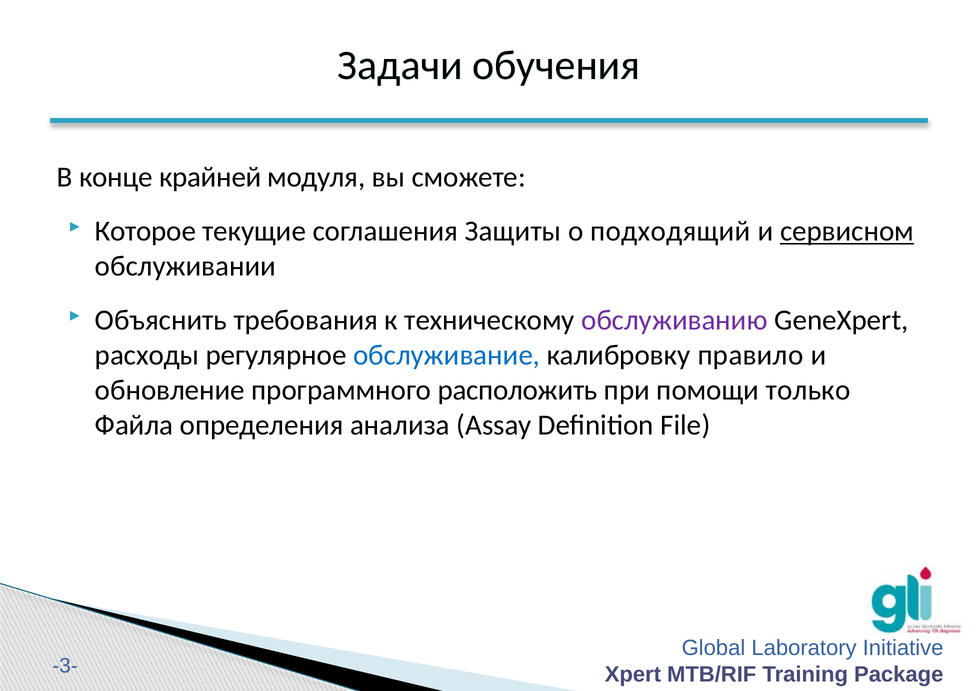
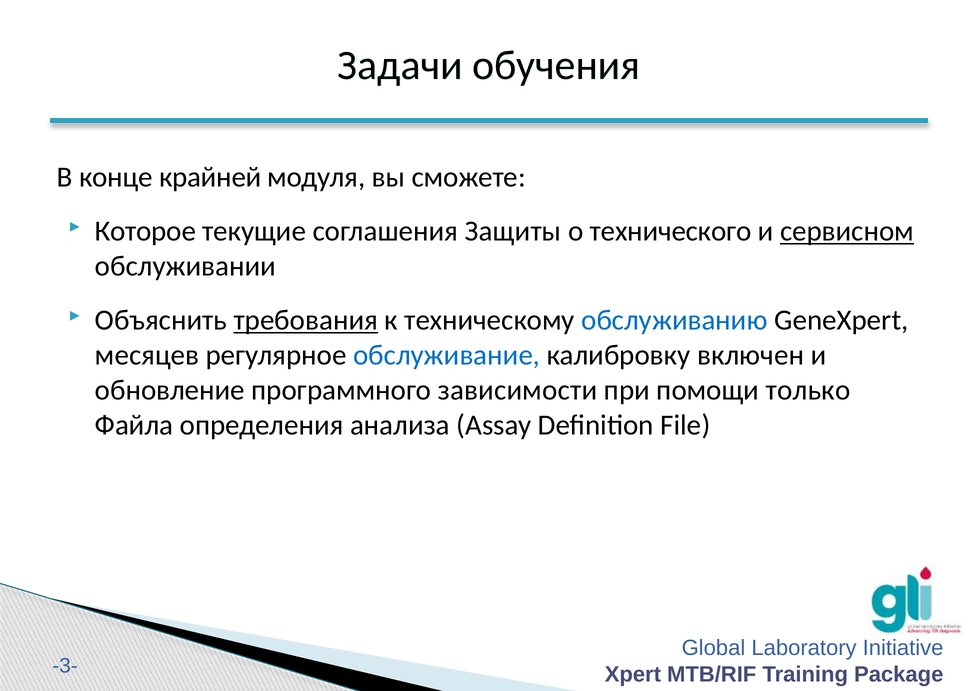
подходящий: подходящий -> технического (671, 231)
требования underline: none -> present (306, 320)
обслуживанию colour: purple -> blue (674, 320)
расходы: расходы -> месяцев (147, 355)
правило: правило -> включен (751, 355)
расположить: расположить -> зависимости (517, 390)
